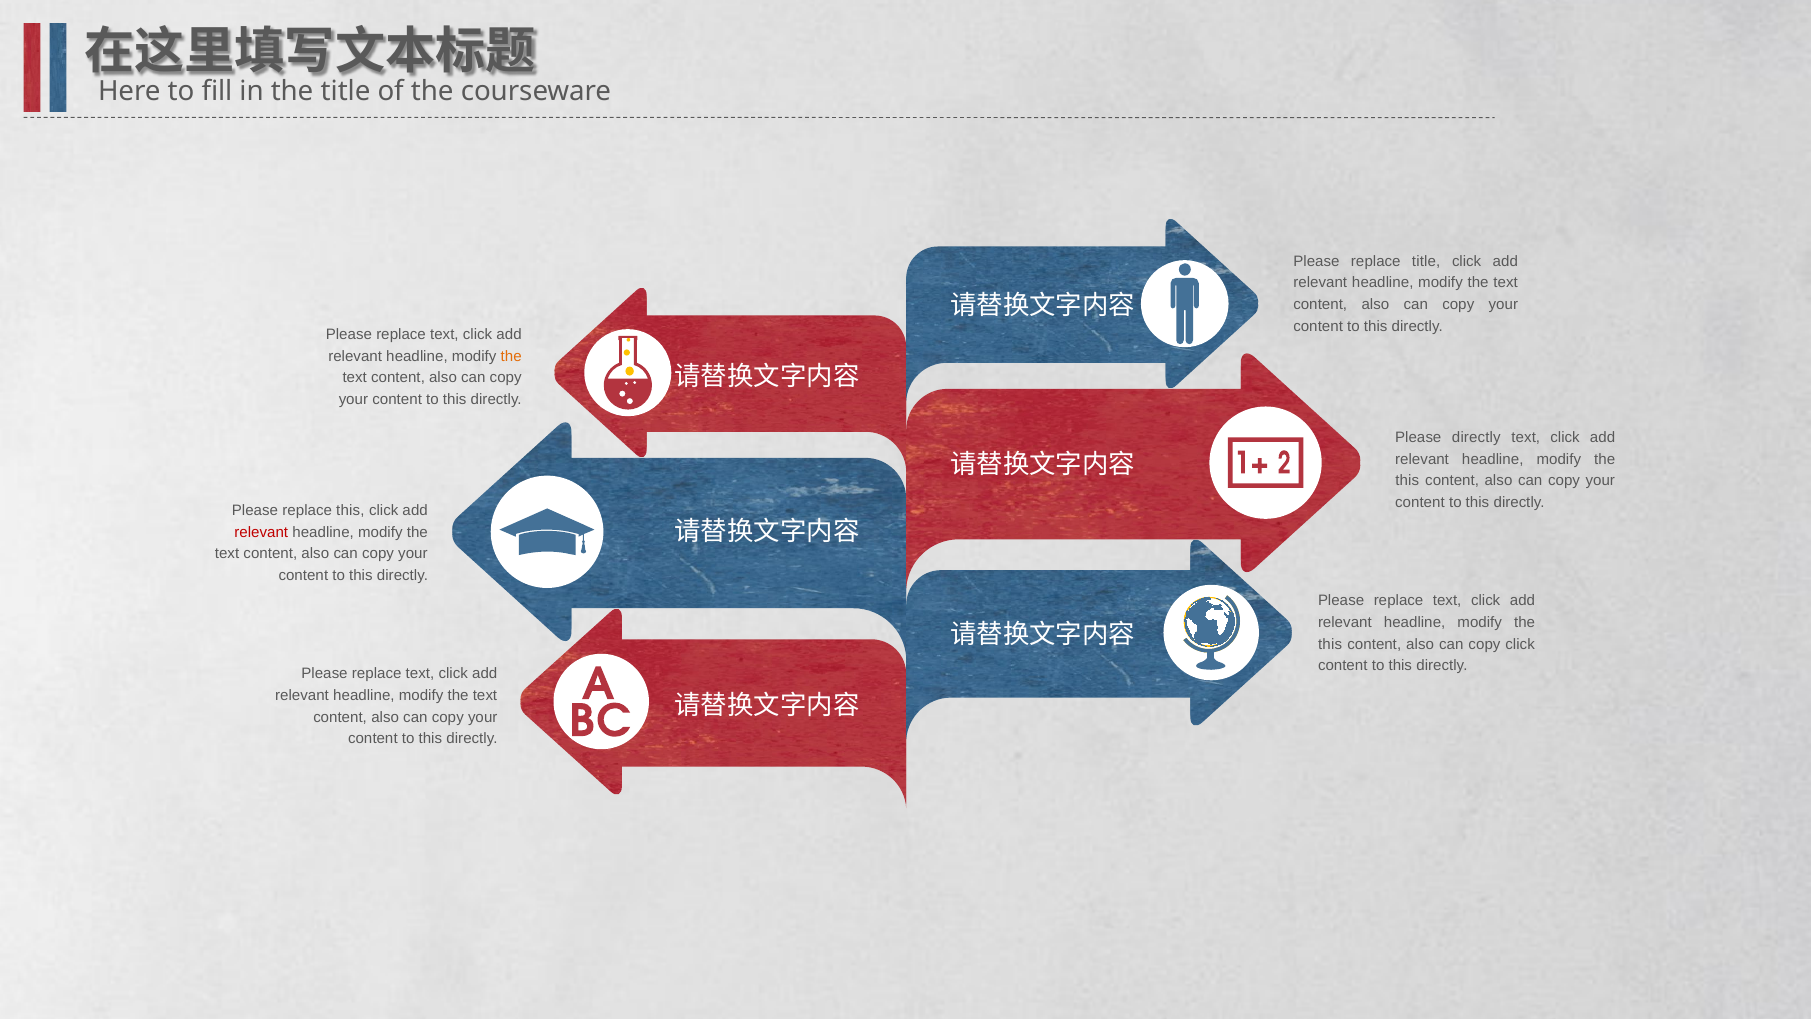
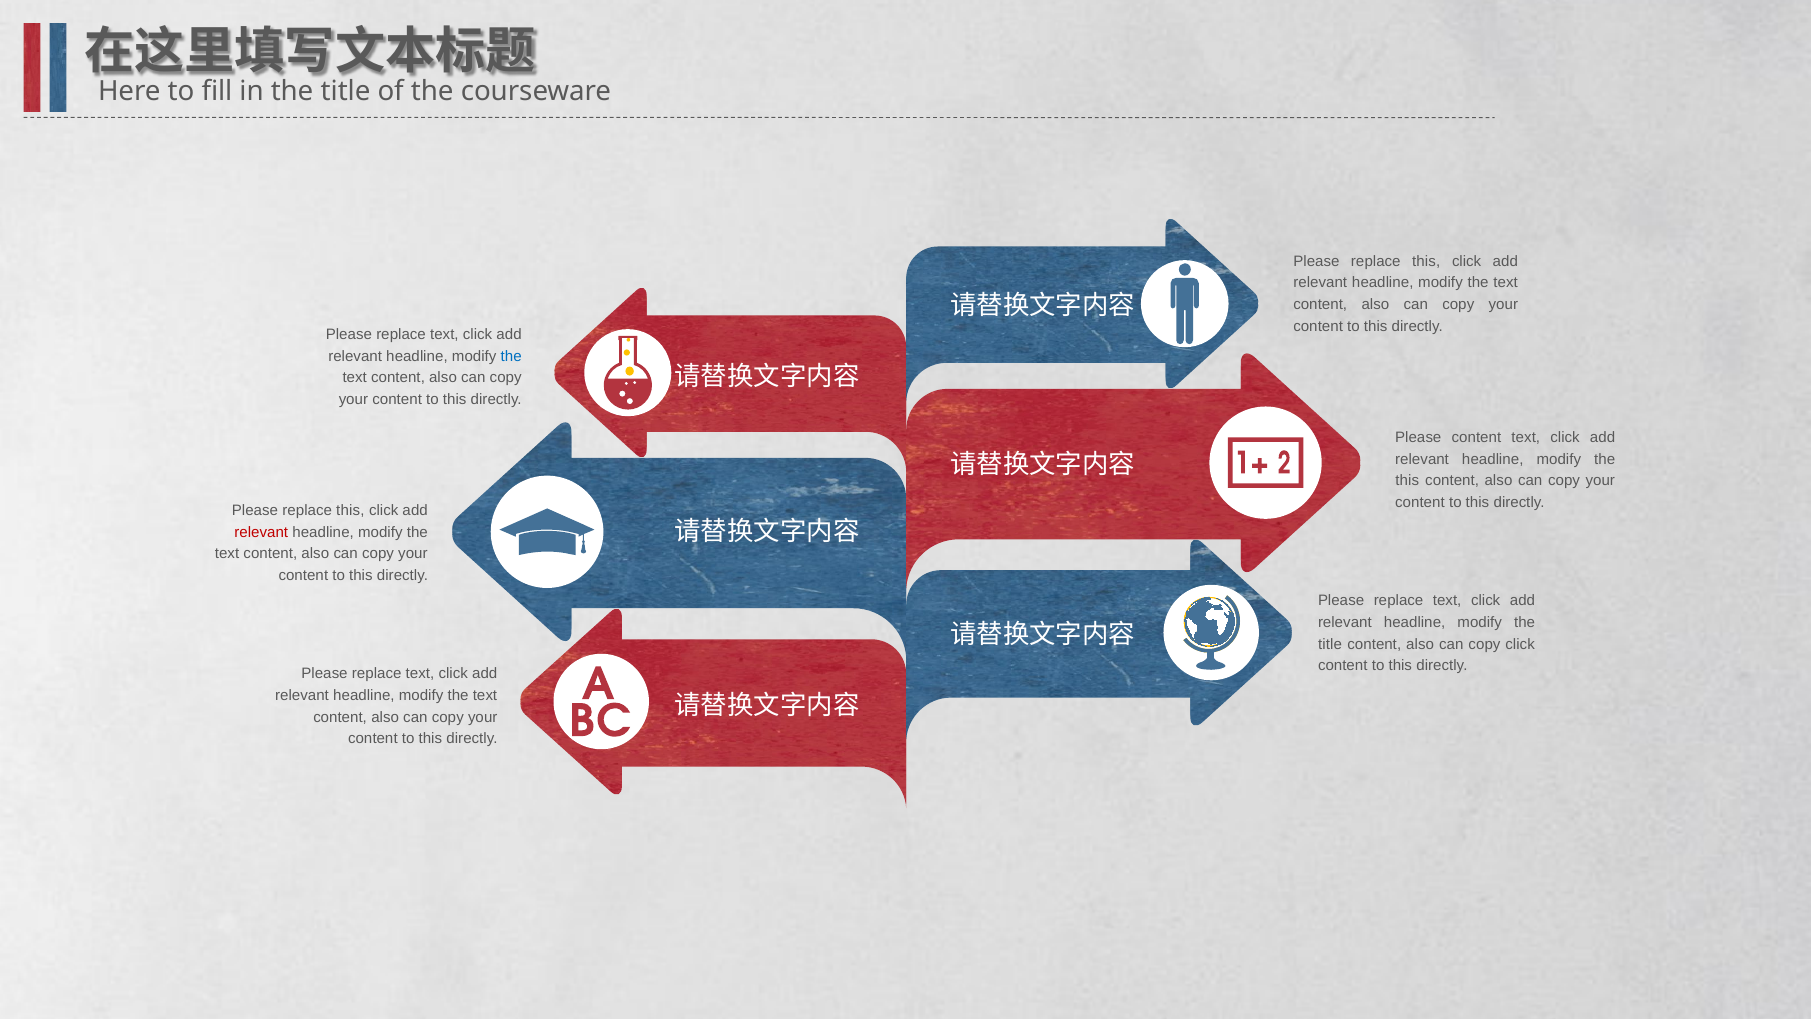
title: title -> this (1426, 261)
the colour: orange -> blue (511, 356)
Please directly: directly -> content (1476, 437)
this: this -> title (1330, 644)
